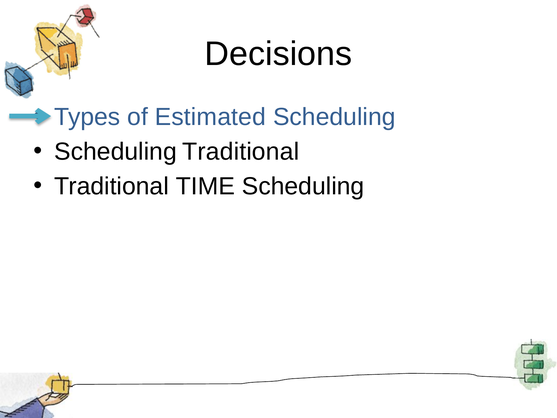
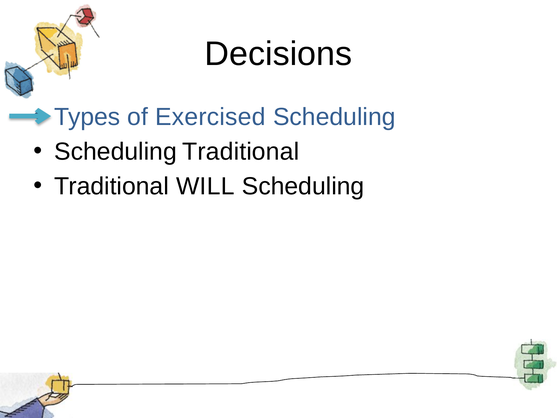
Estimated: Estimated -> Exercised (210, 117)
TIME: TIME -> WILL (205, 186)
